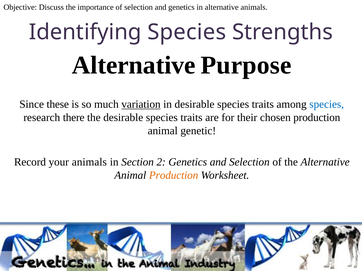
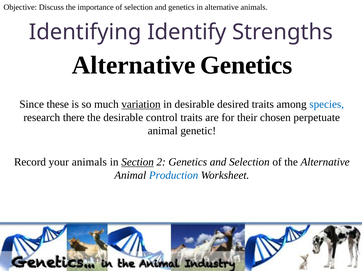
Identifying Species: Species -> Identify (187, 32)
Alternative Purpose: Purpose -> Genetics (246, 65)
in desirable species: species -> desired (233, 104)
the desirable species: species -> control (162, 118)
chosen production: production -> perpetuate (317, 118)
Section underline: none -> present (138, 162)
Production colour: orange -> blue (174, 176)
